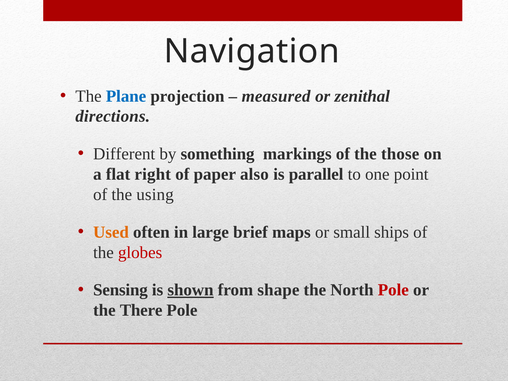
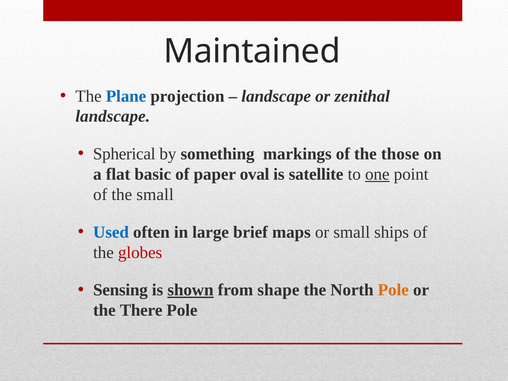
Navigation: Navigation -> Maintained (252, 51)
measured: measured -> landscape (276, 96)
directions: directions -> landscape (113, 116)
Different: Different -> Spherical (124, 154)
right: right -> basic (153, 174)
also: also -> oval (255, 174)
parallel: parallel -> satellite (316, 174)
one underline: none -> present (377, 174)
the using: using -> small (155, 195)
Used colour: orange -> blue (111, 232)
Pole colour: red -> orange (393, 290)
